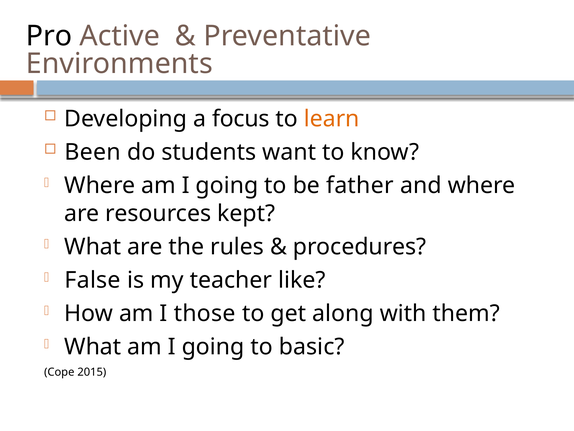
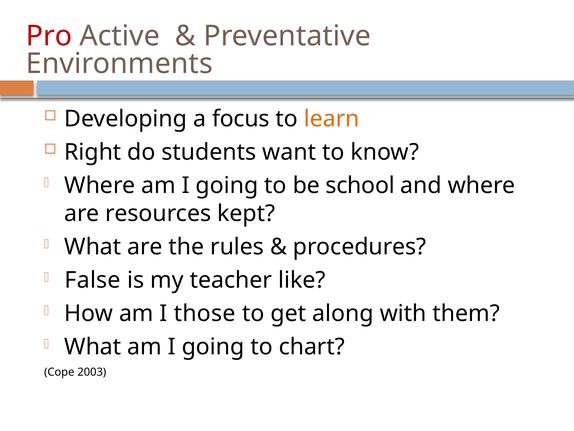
Pro colour: black -> red (49, 36)
Been: Been -> Right (93, 152)
father: father -> school (360, 185)
basic: basic -> chart (312, 347)
2015: 2015 -> 2003 (92, 372)
